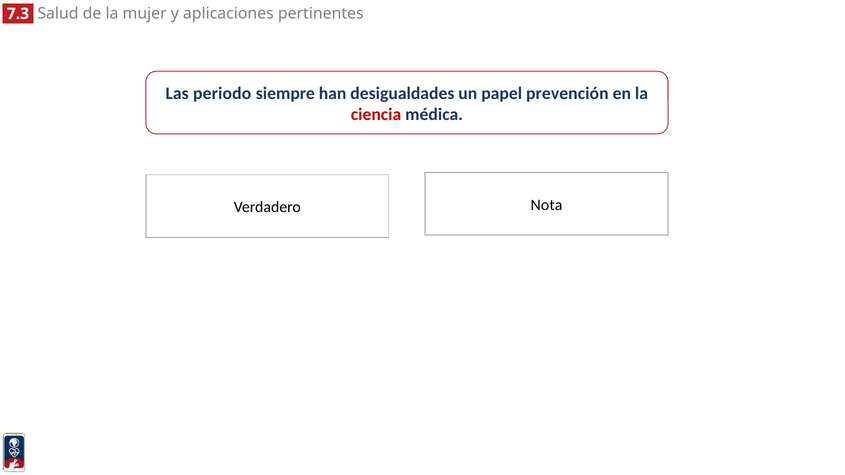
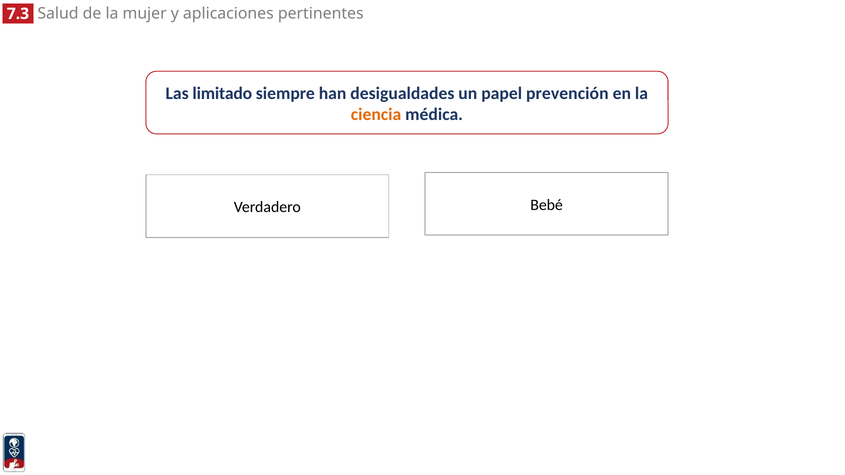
periodo: periodo -> limitado (222, 93)
ciencia colour: red -> orange (376, 114)
Nota: Nota -> Bebé (547, 205)
